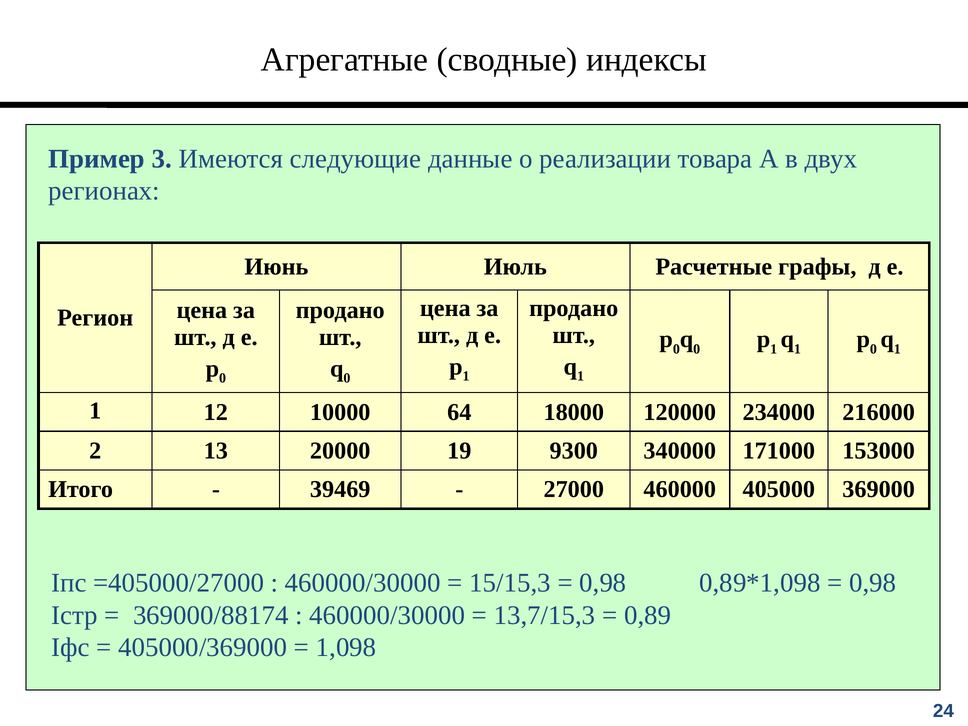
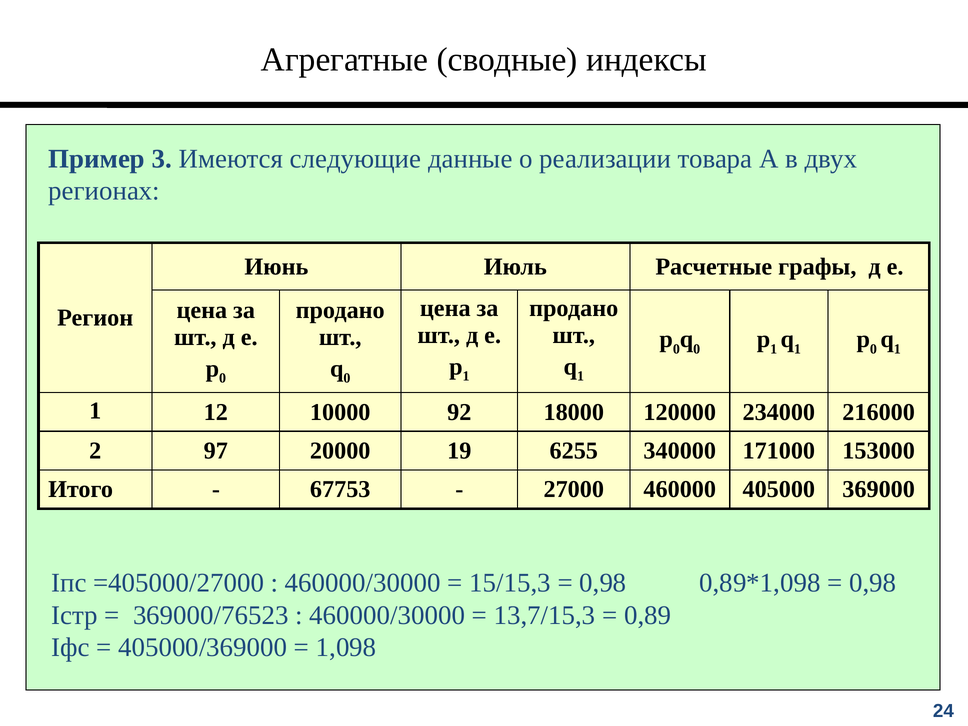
64: 64 -> 92 (459, 412)
13: 13 -> 97 (216, 451)
9300: 9300 -> 6255 (574, 451)
39469: 39469 -> 67753 (340, 490)
369000/88174: 369000/88174 -> 369000/76523 (211, 615)
